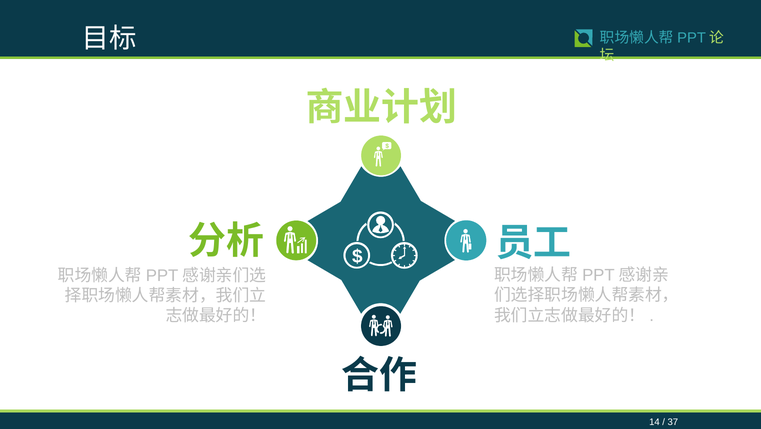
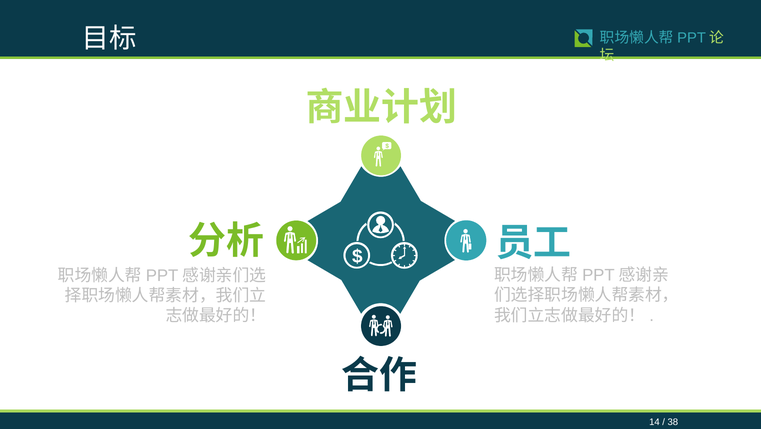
37: 37 -> 38 (673, 422)
